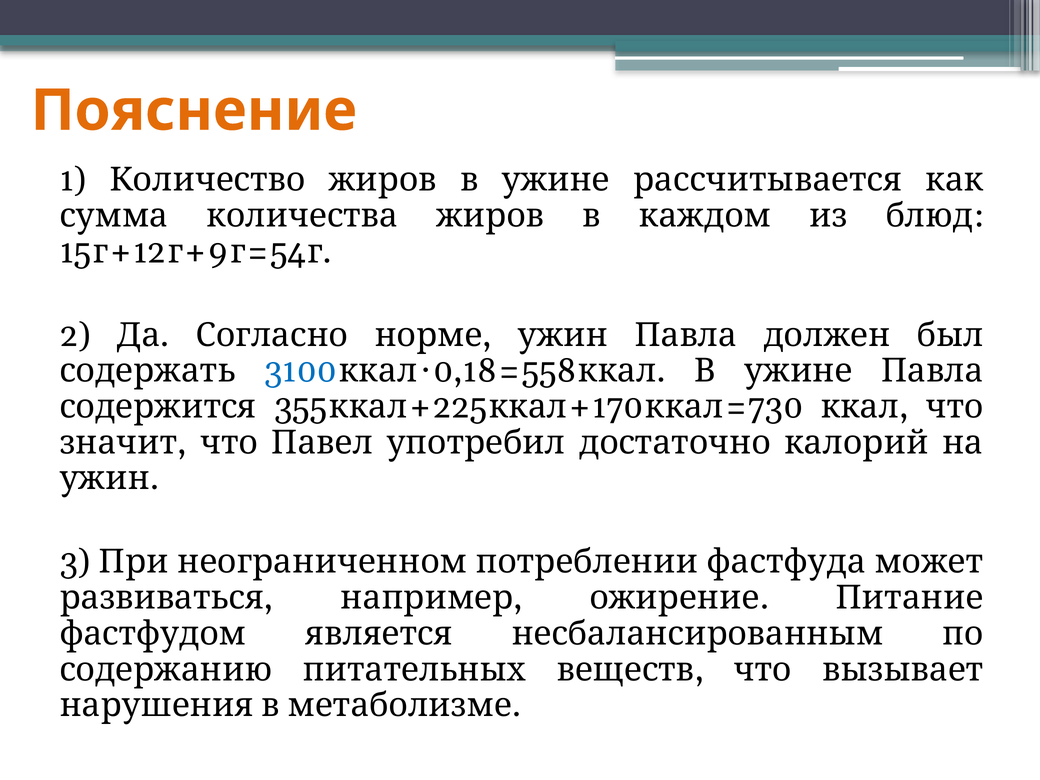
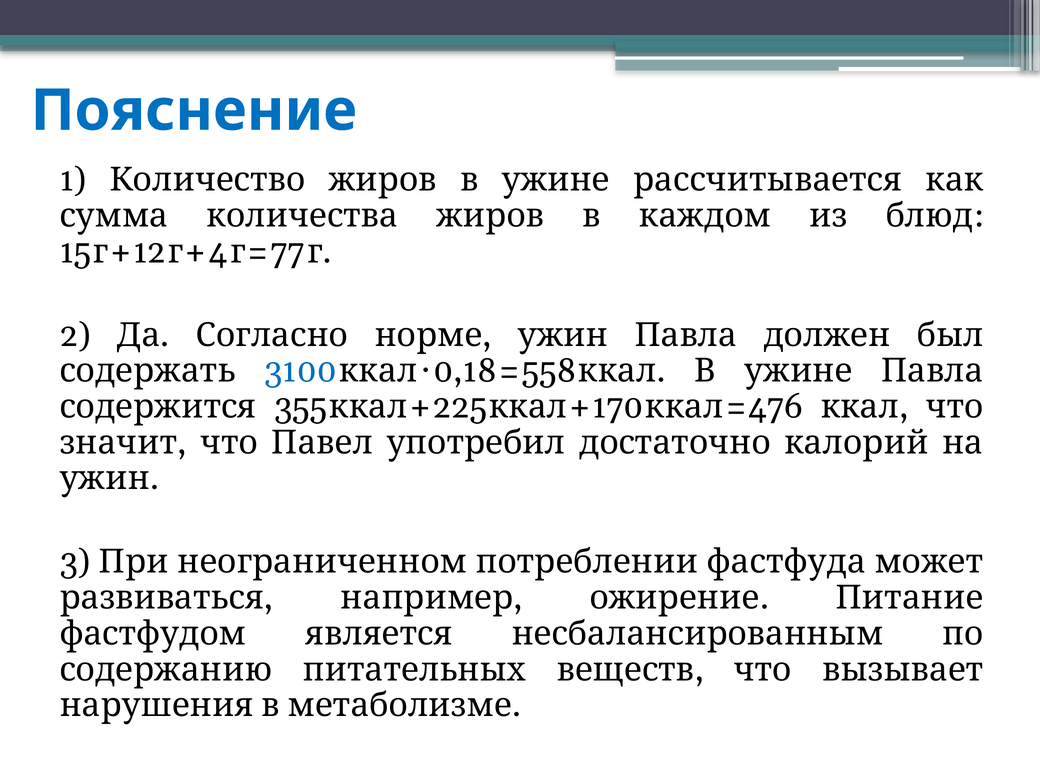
Пояснение colour: orange -> blue (194, 111)
9: 9 -> 4 (218, 252)
54: 54 -> 77 (288, 252)
730: 730 -> 476 (776, 407)
